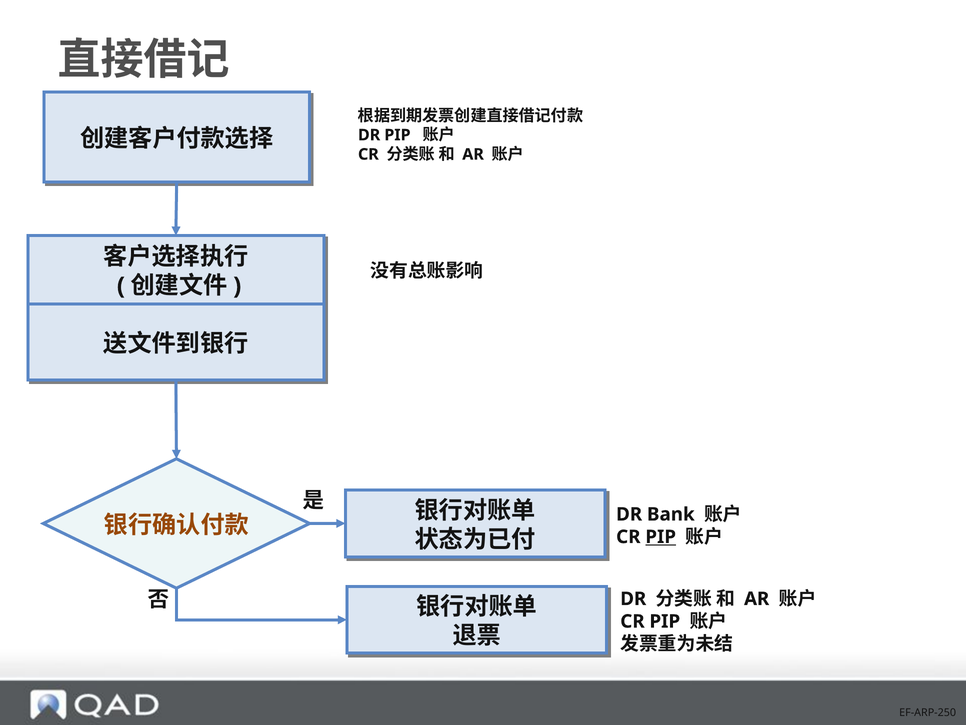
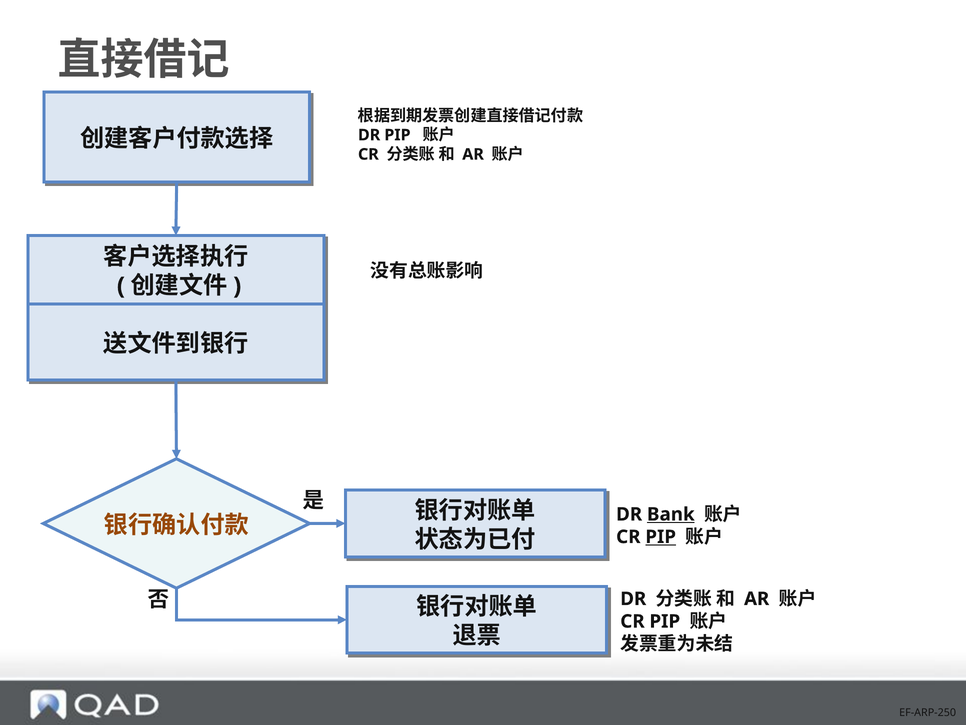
Bank underline: none -> present (671, 514)
